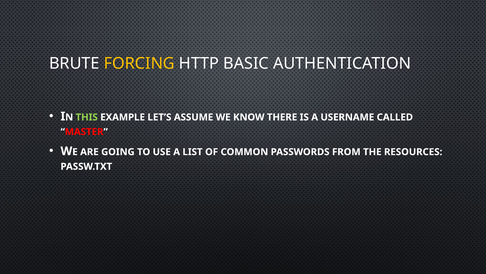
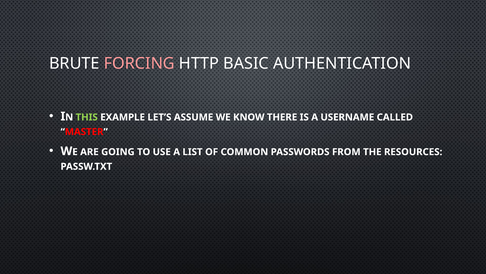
FORCING colour: yellow -> pink (139, 63)
